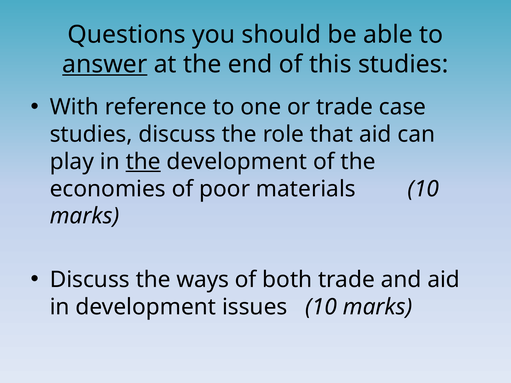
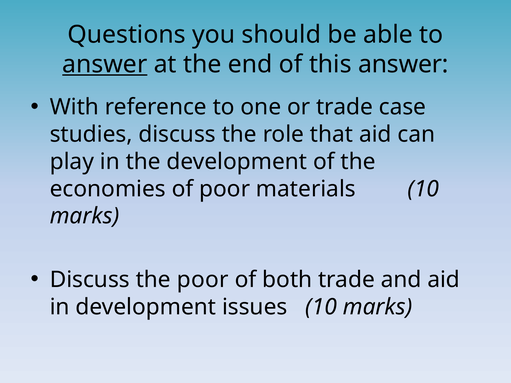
this studies: studies -> answer (403, 64)
the underline: present -> none (143, 162)
the ways: ways -> poor (203, 280)
